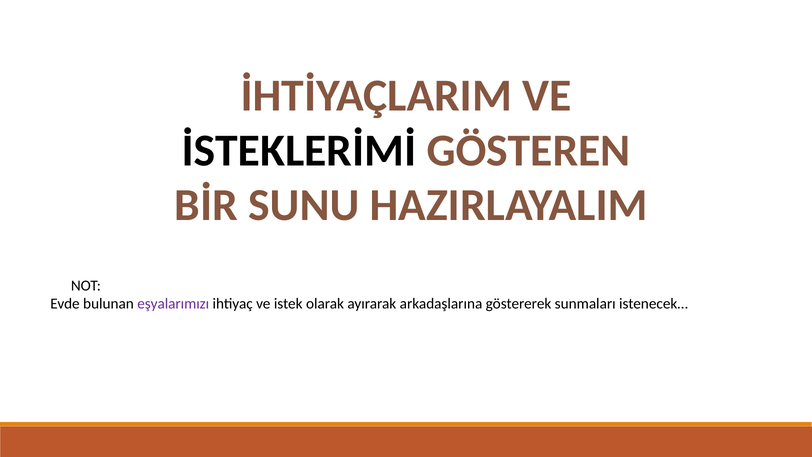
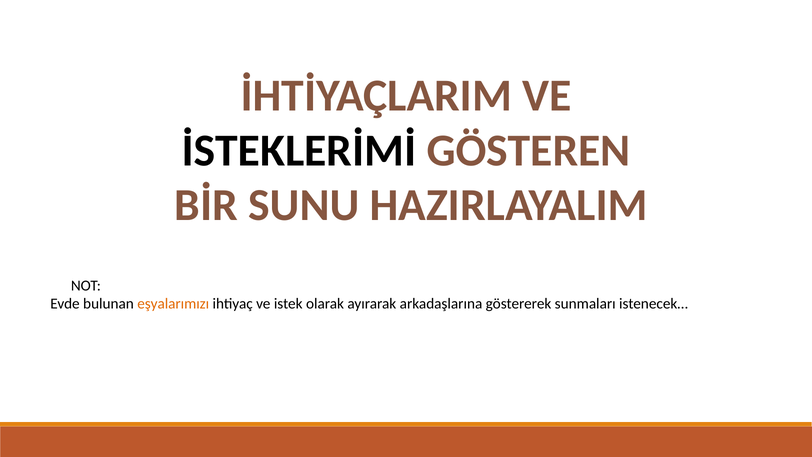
eşyalarımızı colour: purple -> orange (173, 304)
